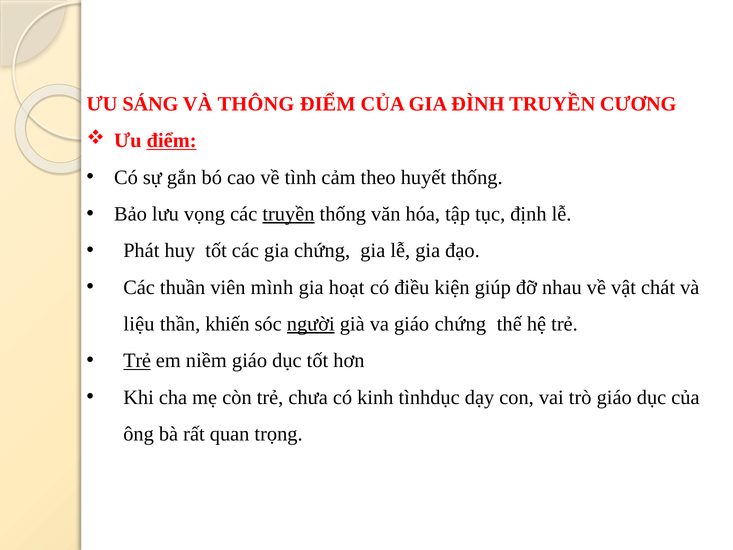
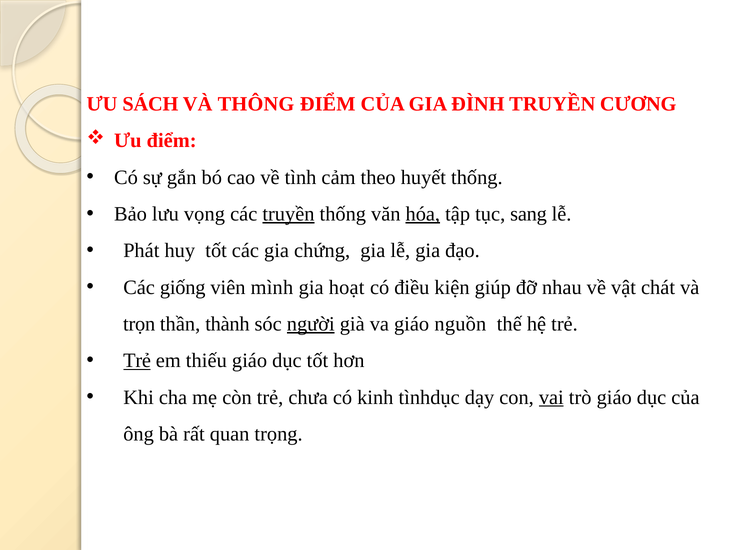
SÁNG: SÁNG -> SÁCH (150, 104)
điểm underline: present -> none (172, 141)
hóa underline: none -> present (423, 214)
định: định -> sang (529, 214)
thuần: thuần -> giống (183, 287)
liệu: liệu -> trọn (139, 324)
khiến: khiến -> thành (227, 324)
giáo chứng: chứng -> nguồn (460, 324)
niềm: niềm -> thiếu (206, 361)
vai underline: none -> present (551, 397)
